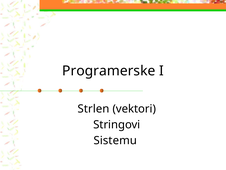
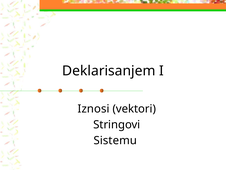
Programerske: Programerske -> Deklarisanjem (109, 71)
Strlen: Strlen -> Iznosi (94, 109)
